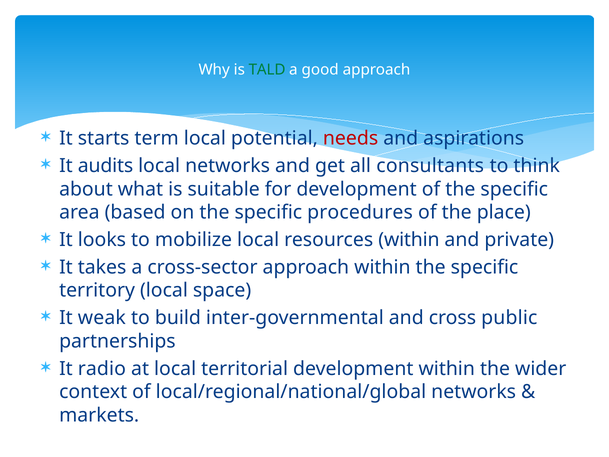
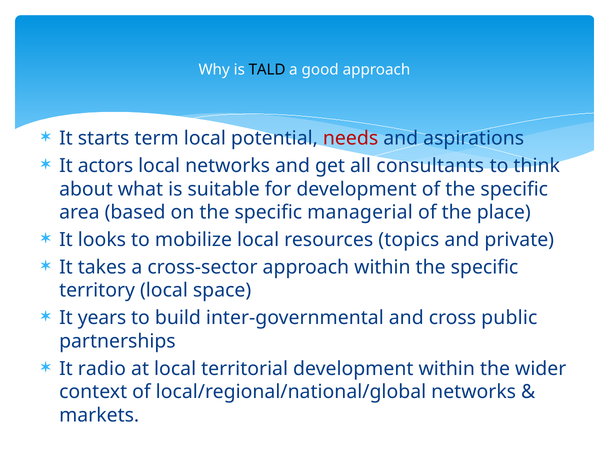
TALD colour: green -> black (267, 70)
audits: audits -> actors (106, 166)
procedures: procedures -> managerial (360, 212)
resources within: within -> topics (409, 240)
weak: weak -> years (102, 318)
